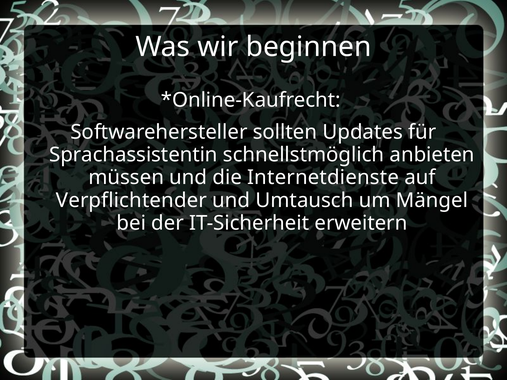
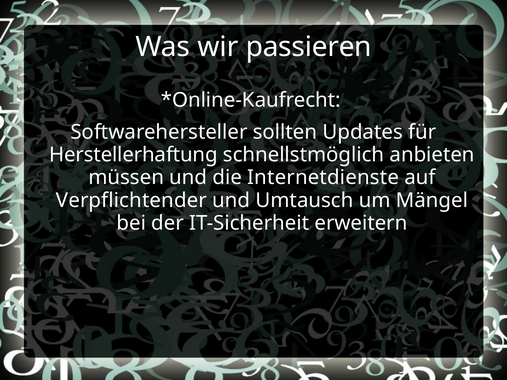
beginnen: beginnen -> passieren (309, 47)
Sprachassistentin: Sprachassistentin -> Herstellerhaftung (133, 155)
